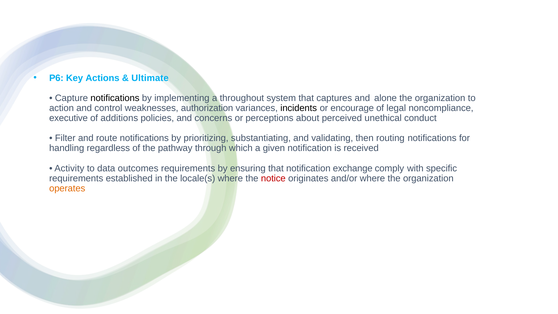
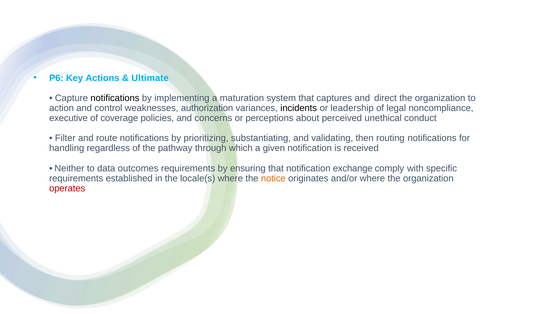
throughout: throughout -> maturation (242, 98)
alone: alone -> direct (386, 98)
encourage: encourage -> leadership (352, 108)
additions: additions -> coverage (119, 118)
Activity: Activity -> Neither (69, 168)
notice colour: red -> orange (273, 178)
operates colour: orange -> red (67, 188)
